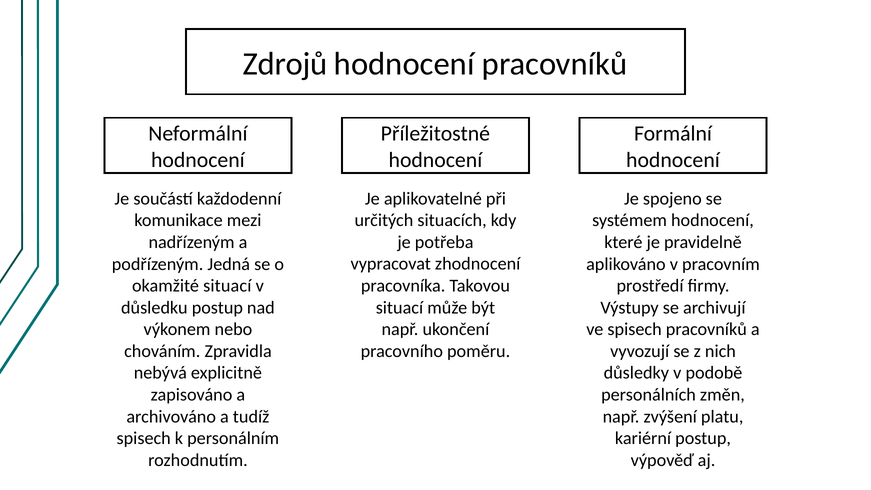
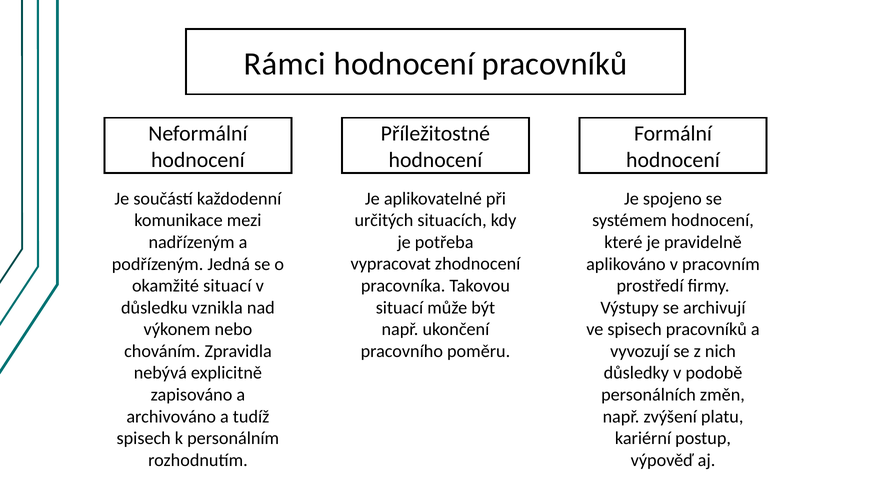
Zdrojů: Zdrojů -> Rámci (285, 64)
důsledku postup: postup -> vznikla (217, 308)
